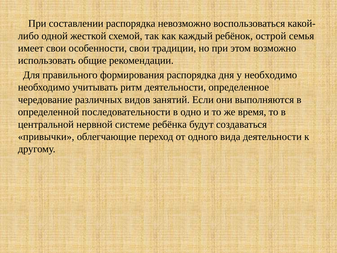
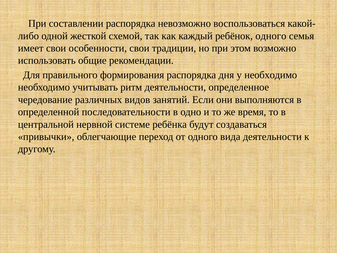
ребёнок острой: острой -> одного (271, 36)
